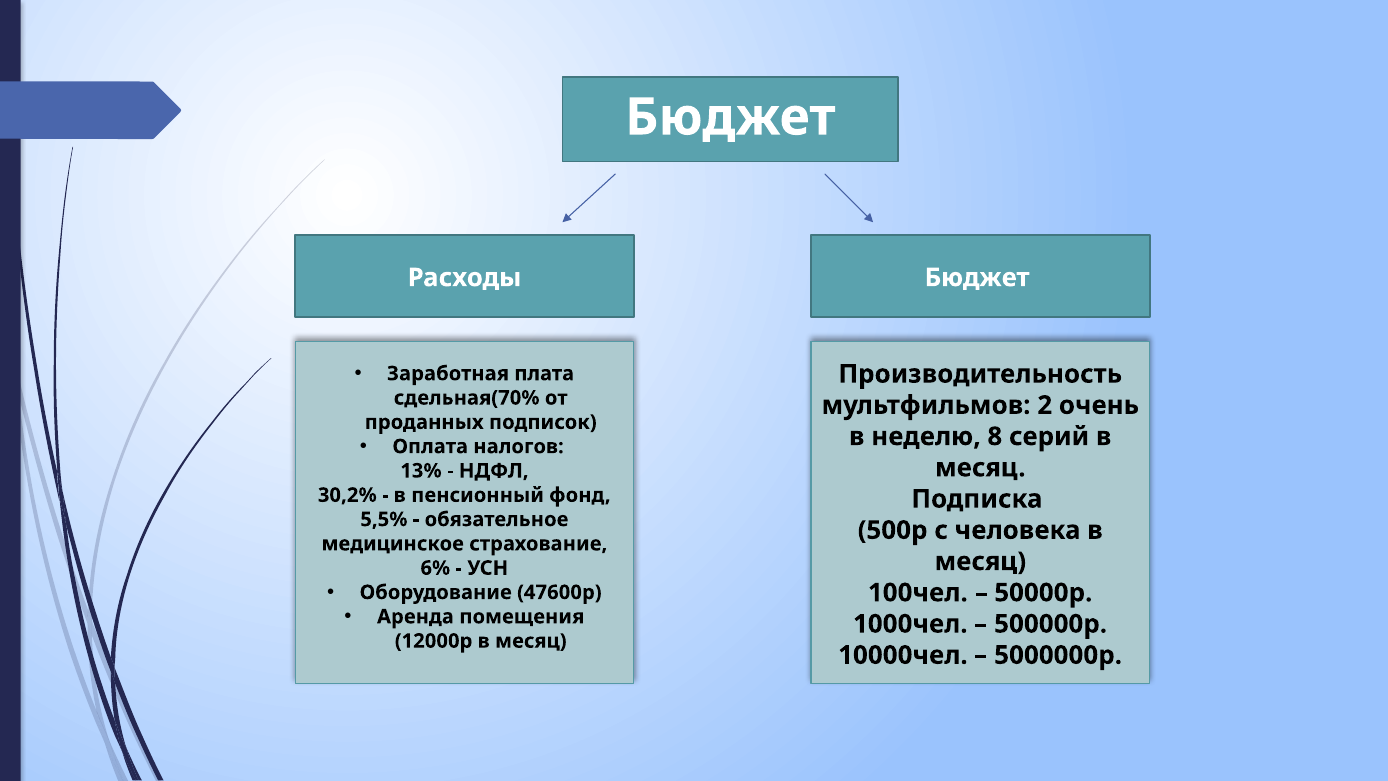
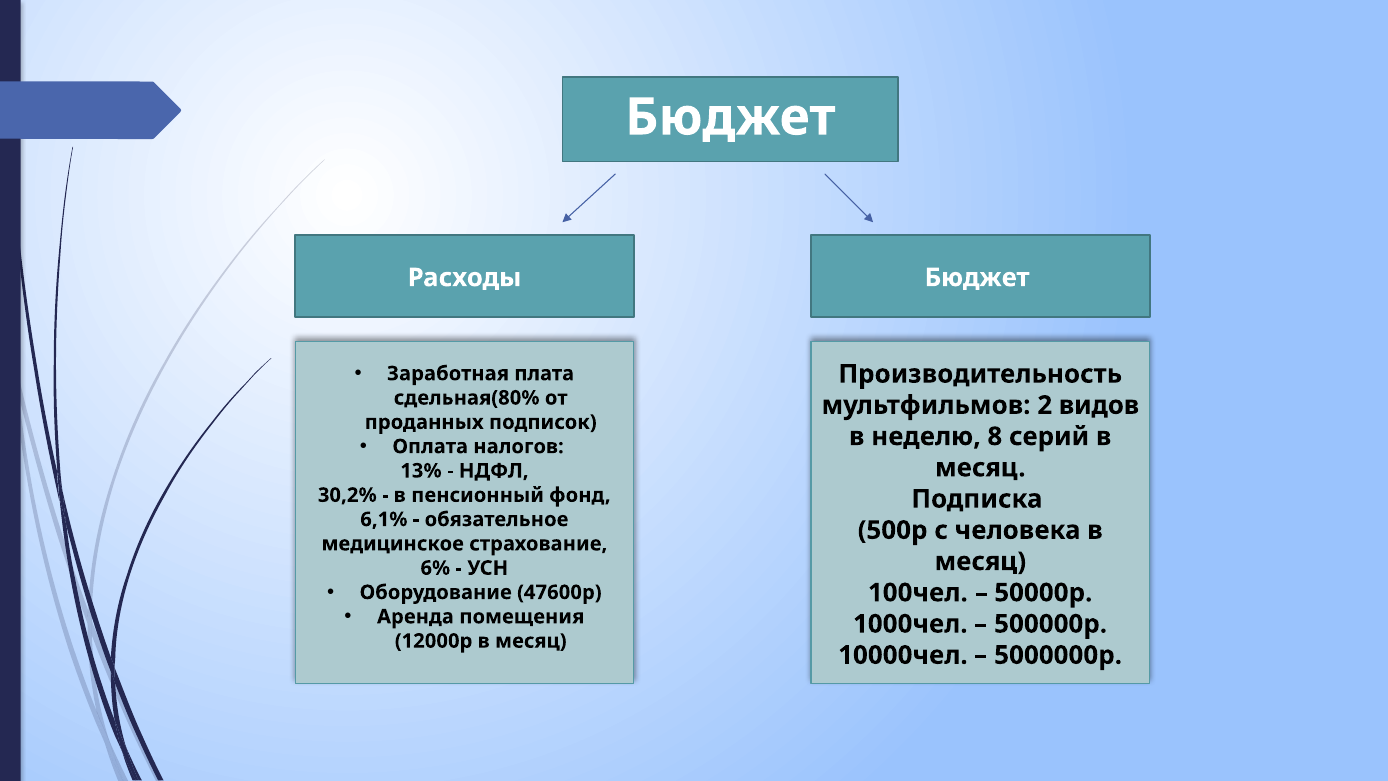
сдельная(70%: сдельная(70% -> сдельная(80% (467, 398)
очень: очень -> видов (1099, 405)
5,5%: 5,5% -> 6,1% (384, 519)
